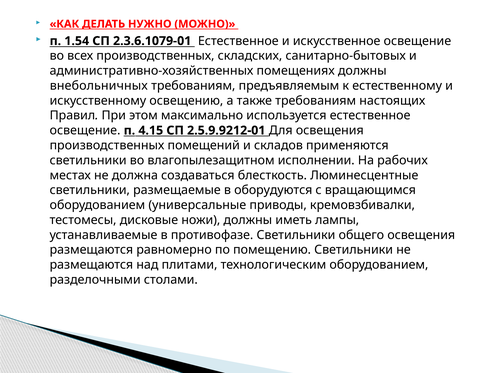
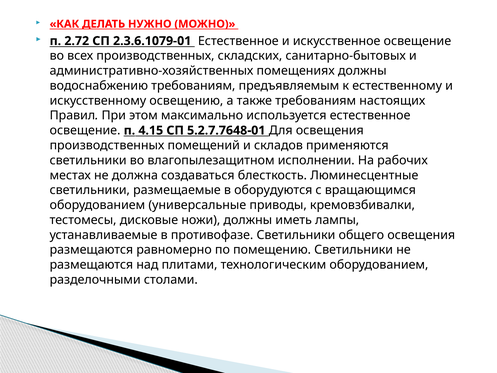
1.54: 1.54 -> 2.72 (77, 41)
внебольничных: внебольничных -> водоснабжению (99, 86)
2.5.9.9212-01: 2.5.9.9212-01 -> 5.2.7.7648-01 (226, 130)
